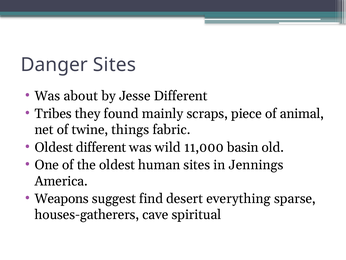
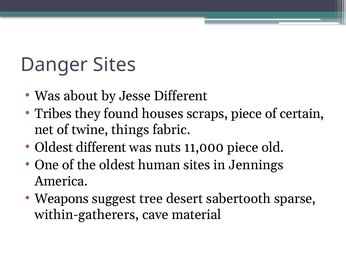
mainly: mainly -> houses (163, 113)
animal: animal -> certain (302, 113)
wild: wild -> nuts (168, 147)
11,000 basin: basin -> piece (243, 147)
find: find -> tree (151, 198)
everything: everything -> sabertooth (238, 198)
houses-gatherers: houses-gatherers -> within-gatherers (87, 214)
spiritual: spiritual -> material (196, 214)
